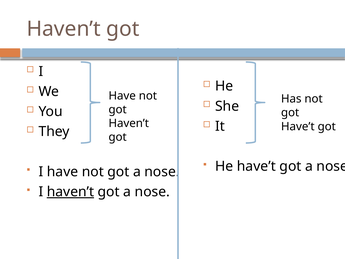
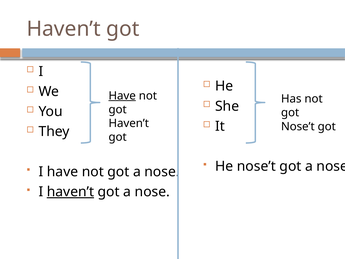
Have underline: none -> present (122, 96)
Have’t: Have’t -> Nose’t (298, 126)
He have’t: have’t -> nose’t (256, 166)
